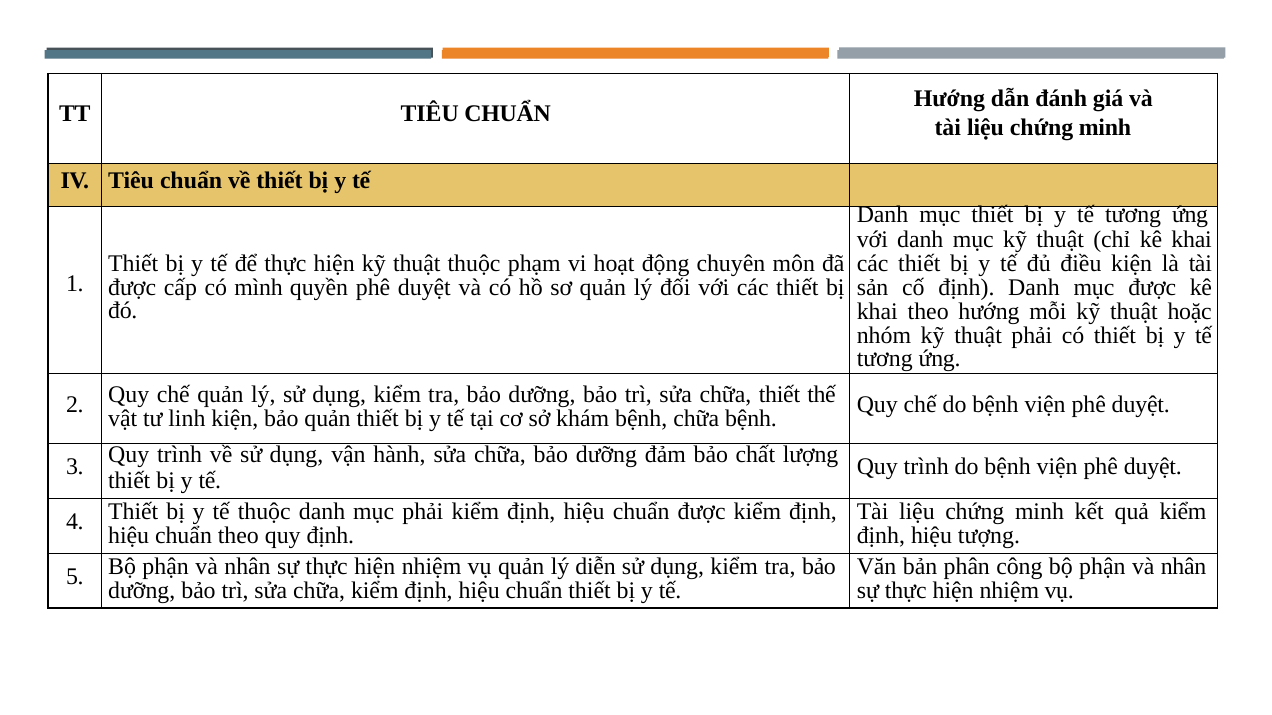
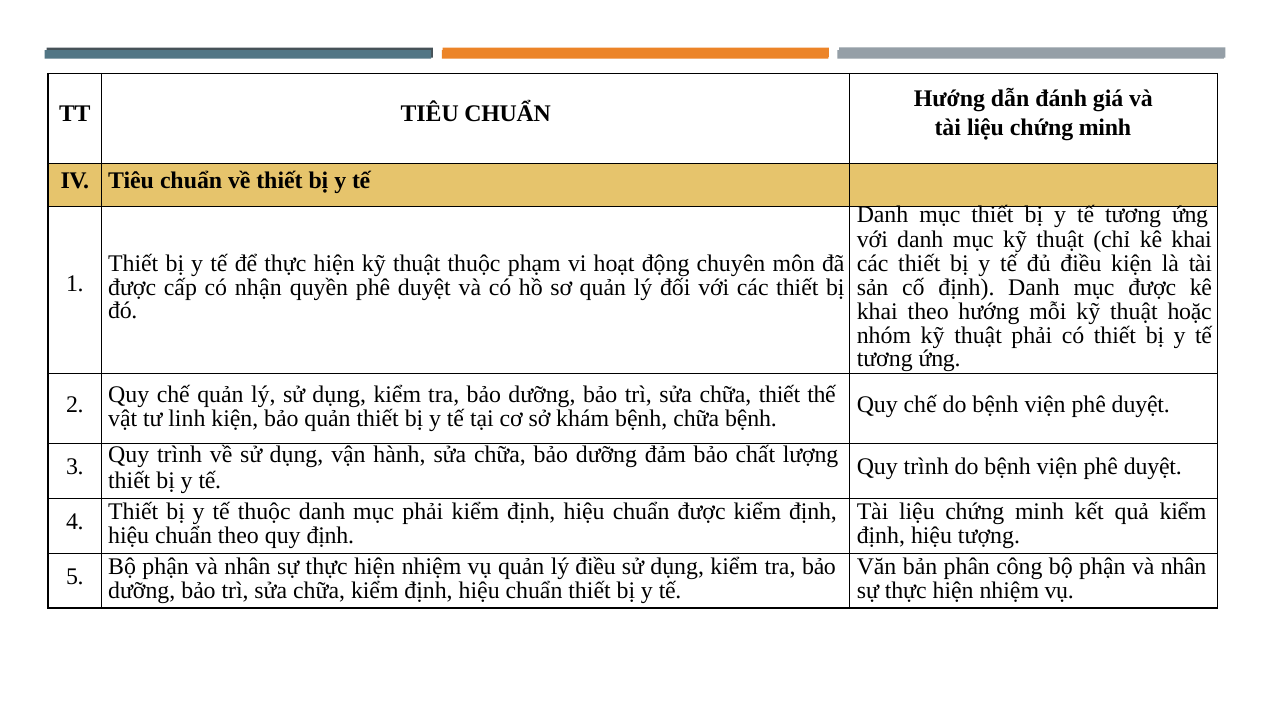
mình: mình -> nhận (258, 287)
lý diễn: diễn -> điều (596, 567)
